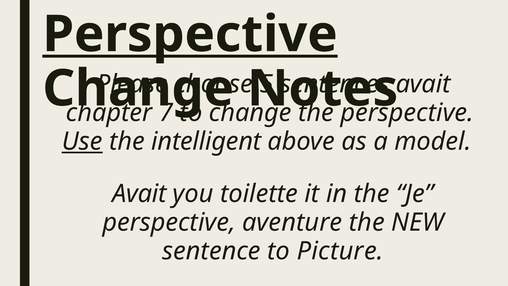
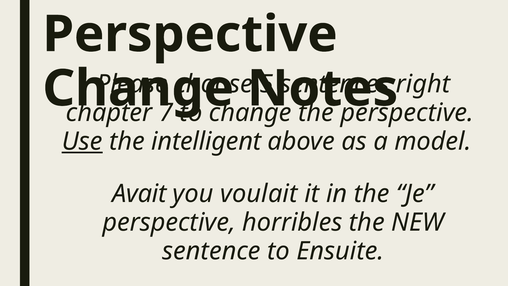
Perspective underline: present -> none (190, 34)
avait: avait -> right (423, 84)
toilette: toilette -> voulait (259, 194)
aventure: aventure -> horribles (292, 222)
Picture: Picture -> Ensuite (340, 251)
